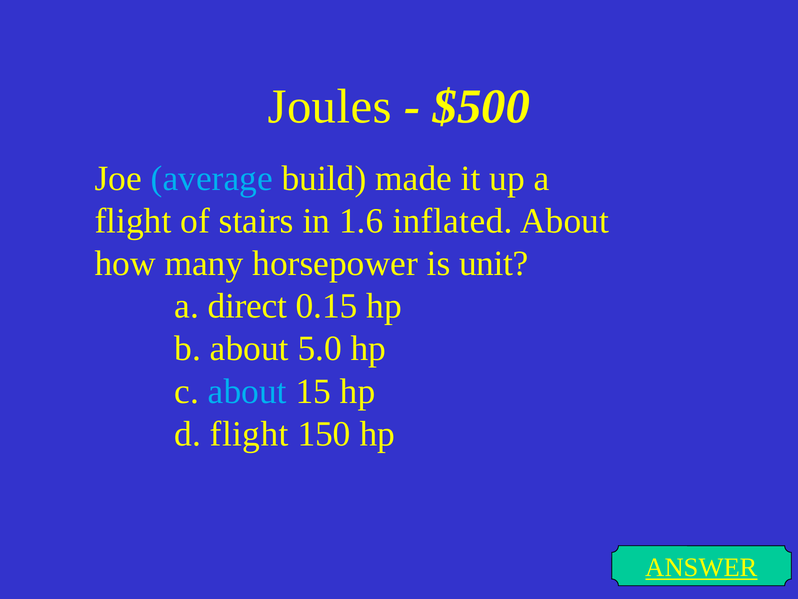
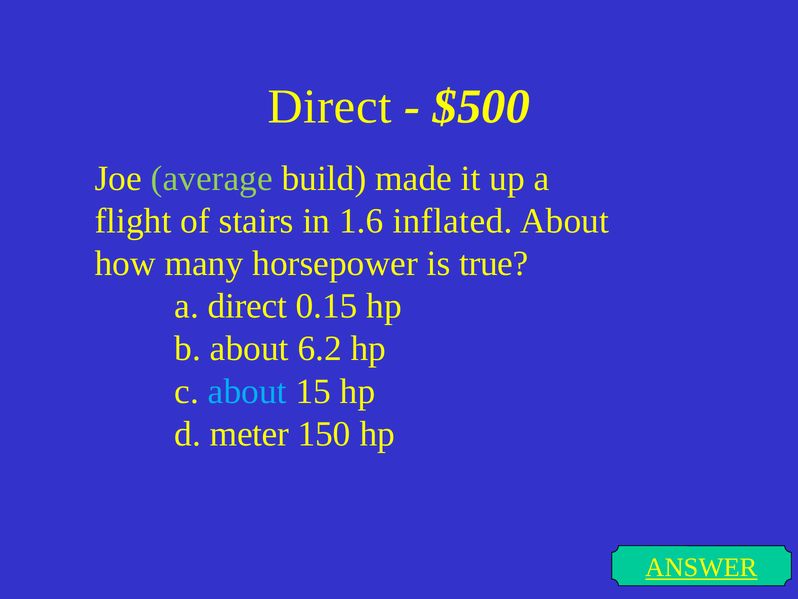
Joules: Joules -> Direct (330, 106)
average colour: light blue -> light green (212, 178)
unit: unit -> true (494, 263)
5.0: 5.0 -> 6.2 (320, 348)
d flight: flight -> meter (250, 434)
